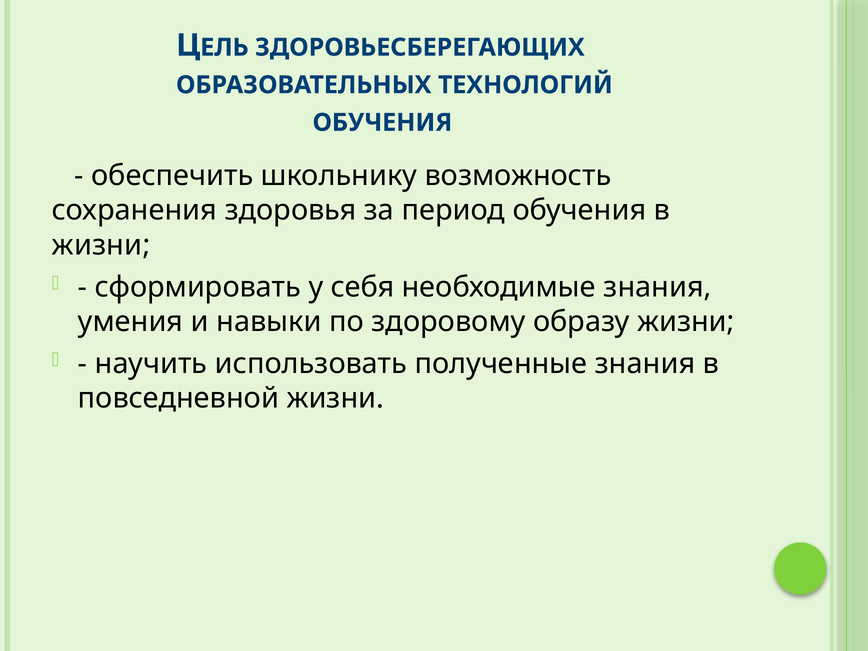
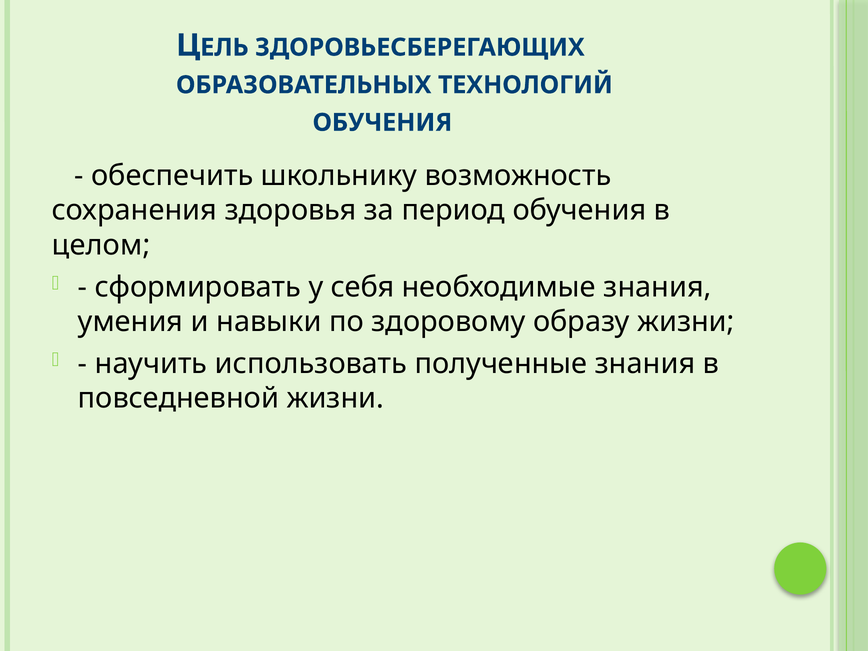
жизни: жизни -> целом (101, 245)
